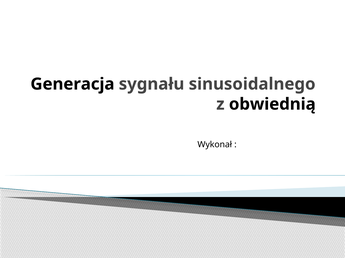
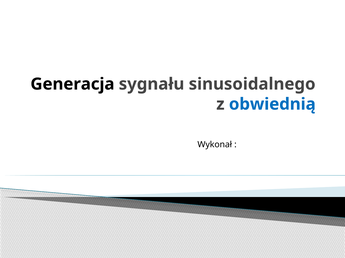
obwiednią colour: black -> blue (272, 104)
